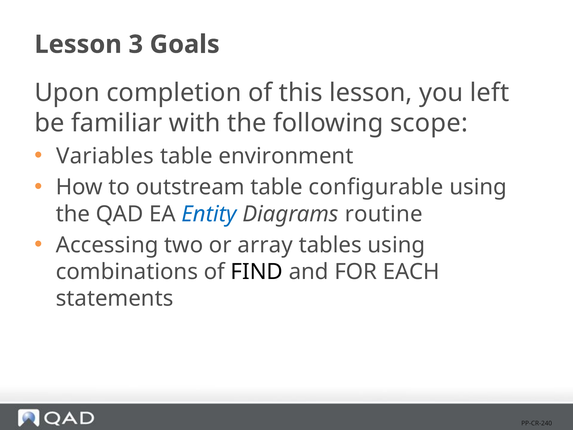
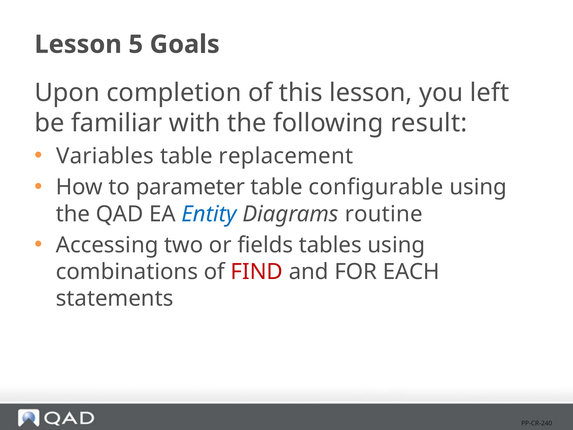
3: 3 -> 5 (136, 44)
scope: scope -> result (429, 123)
environment: environment -> replacement (286, 156)
outstream: outstream -> parameter (190, 187)
array: array -> fields (265, 245)
FIND colour: black -> red (257, 272)
